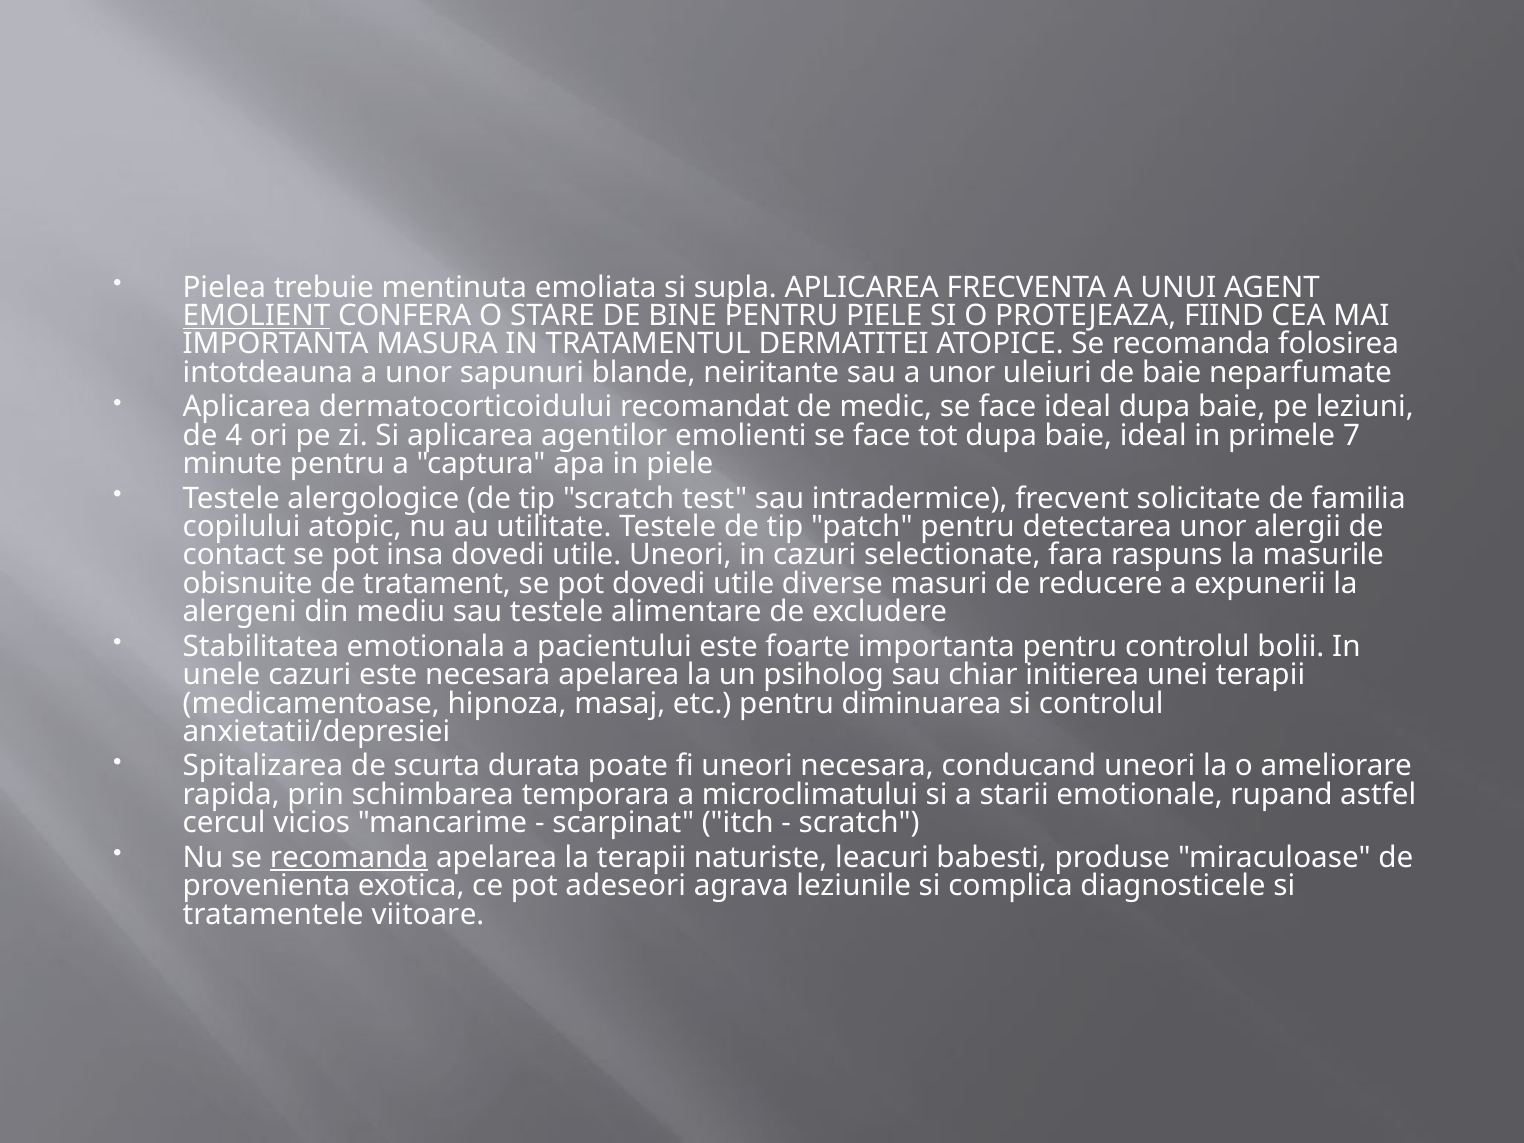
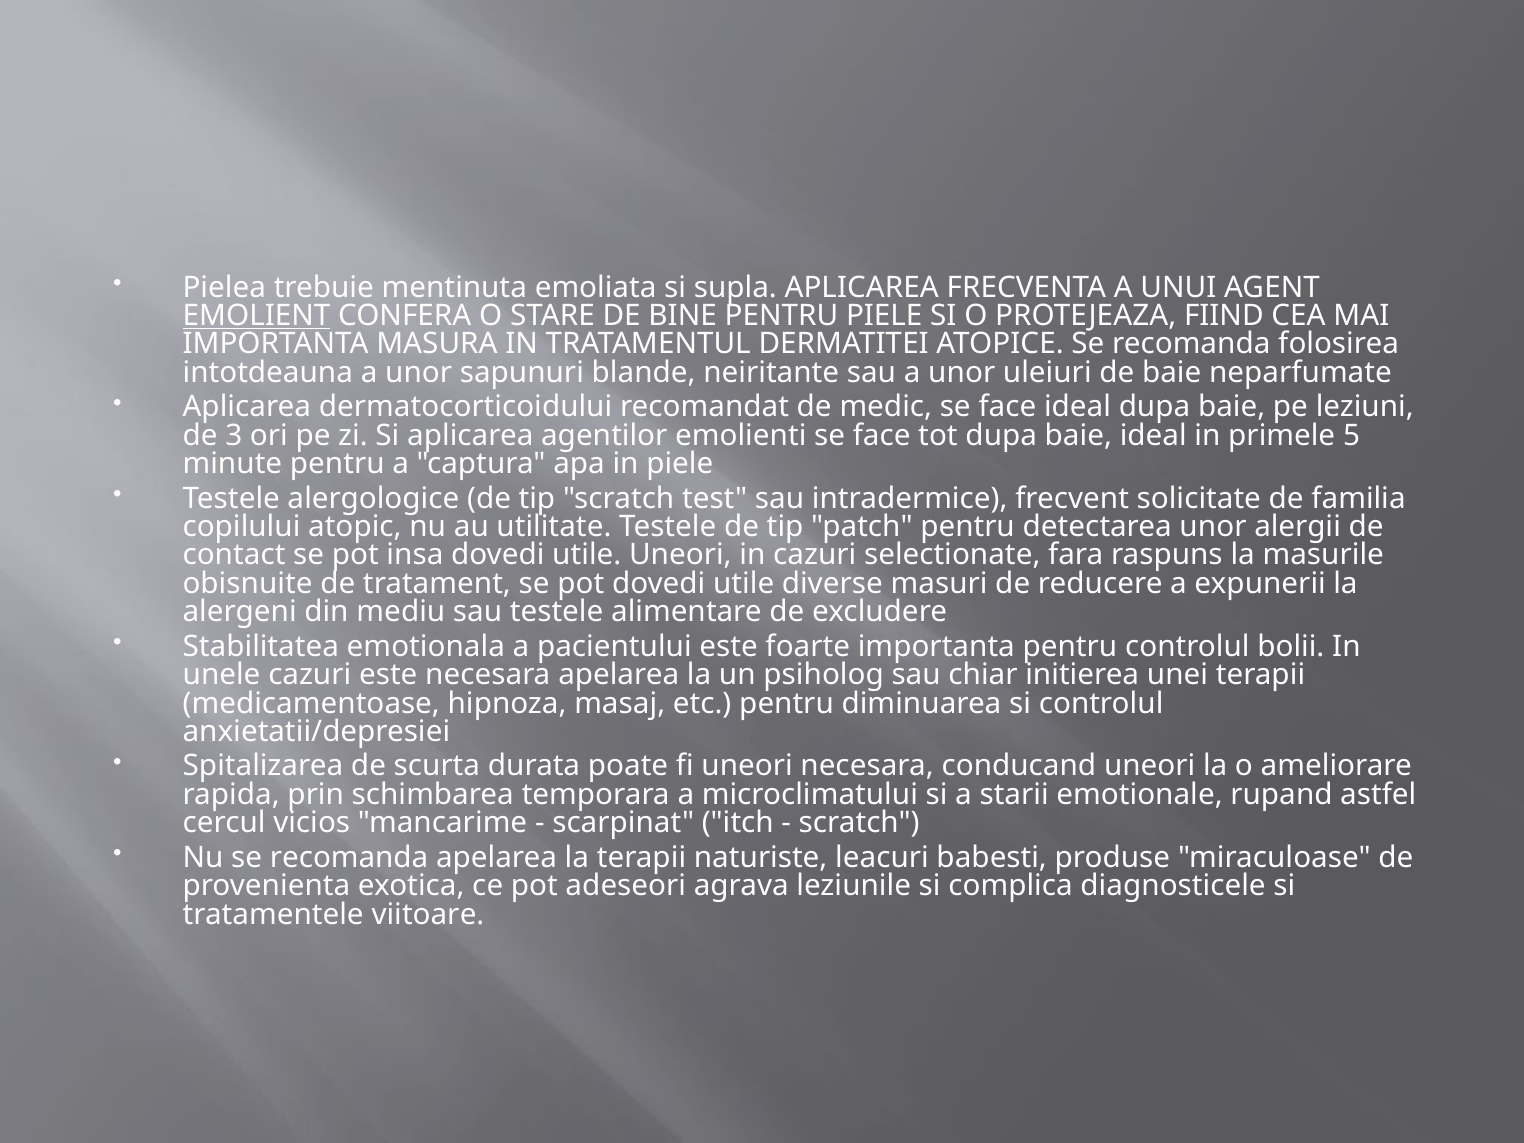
4: 4 -> 3 (234, 435)
7: 7 -> 5 (1352, 435)
recomanda underline: present -> none (349, 857)
